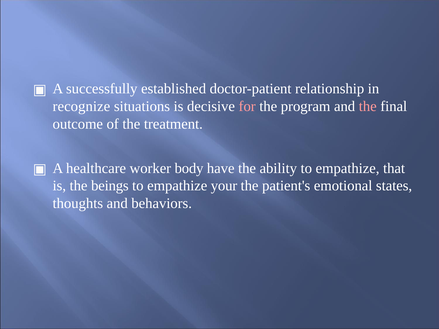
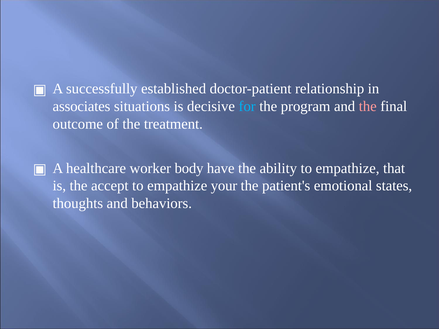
recognize: recognize -> associates (81, 106)
for colour: pink -> light blue (247, 106)
beings: beings -> accept (110, 186)
